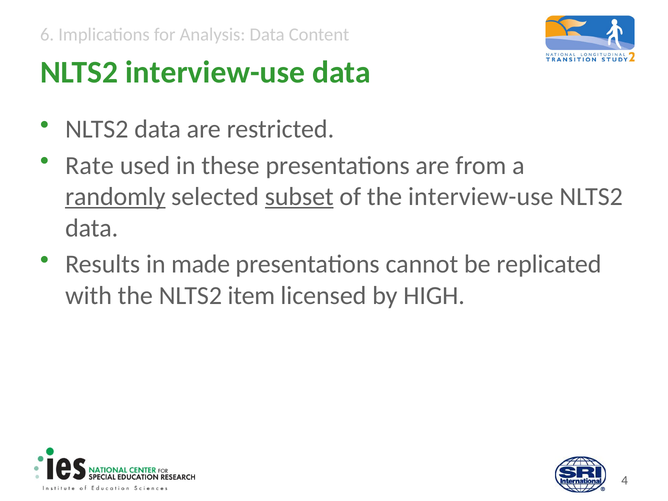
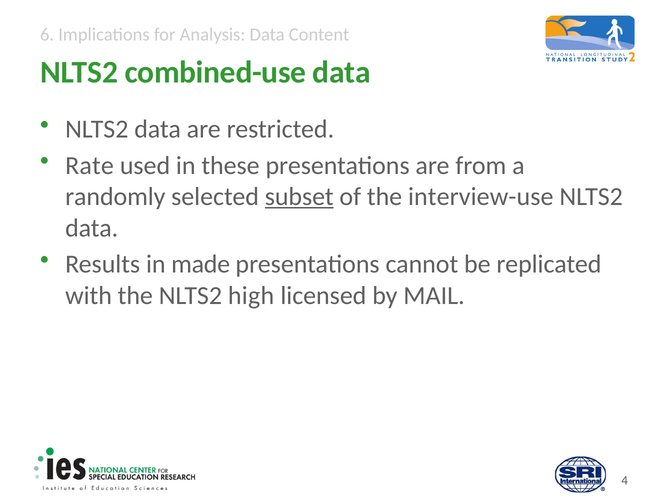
NLTS2 interview-use: interview-use -> combined-use (215, 73)
randomly underline: present -> none (115, 197)
item: item -> high (251, 296)
HIGH: HIGH -> MAIL (434, 296)
